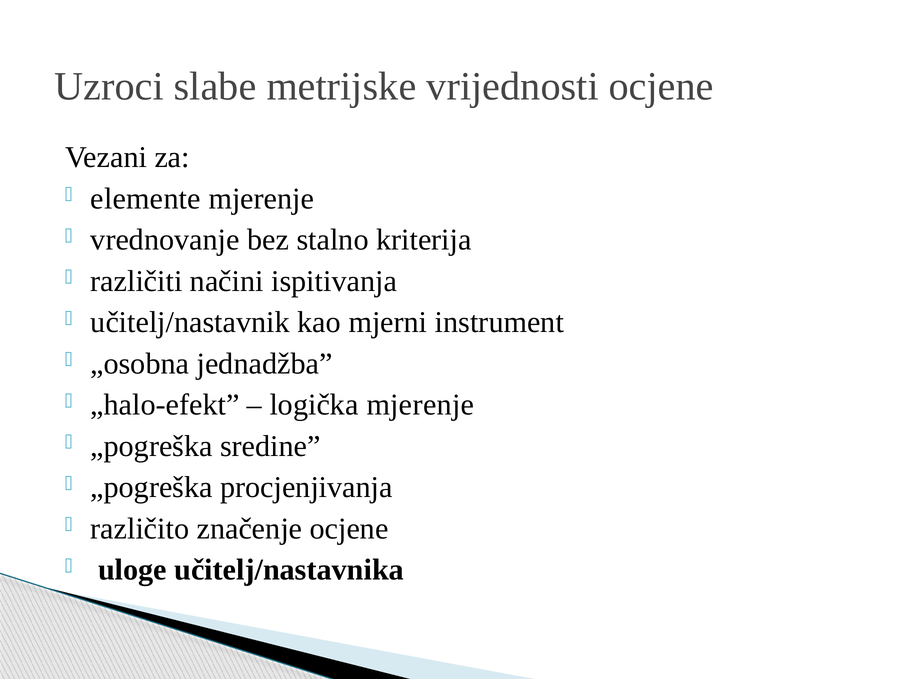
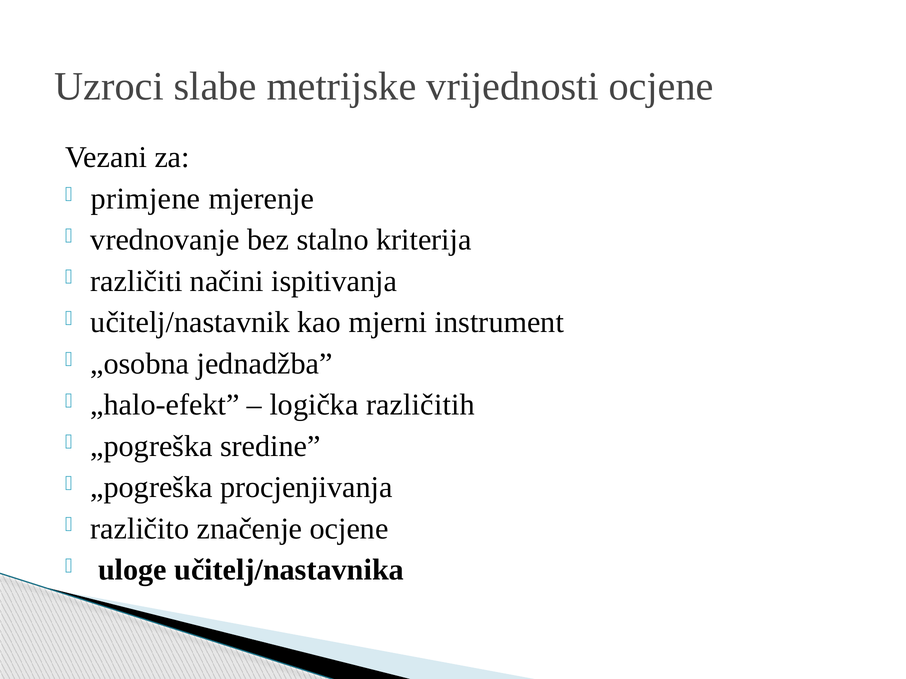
elemente: elemente -> primjene (146, 199)
logička mjerenje: mjerenje -> različitih (420, 405)
